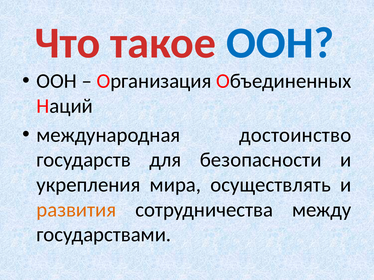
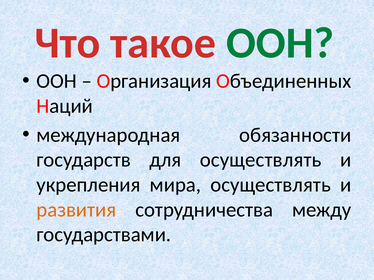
ООН colour: blue -> green (280, 43)
достоинство: достоинство -> обязанности (295, 135)
для безопасности: безопасности -> осуществлять (261, 160)
